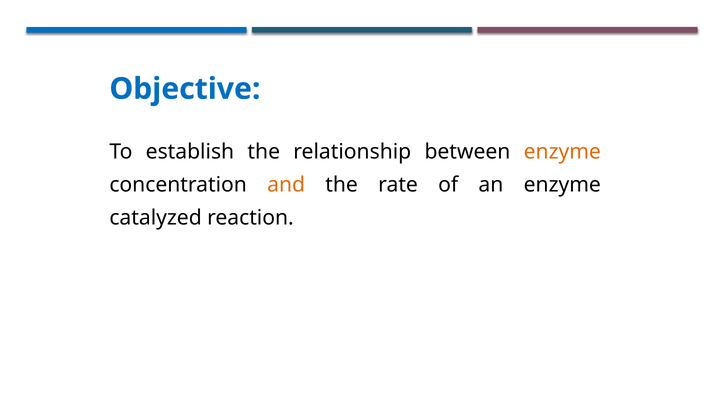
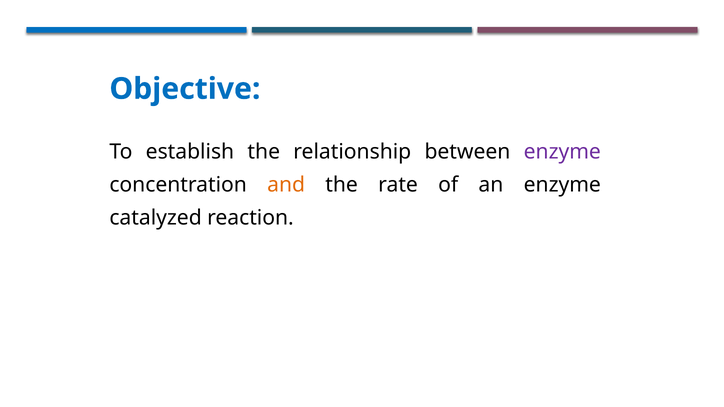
enzyme colour: orange -> purple (562, 152)
